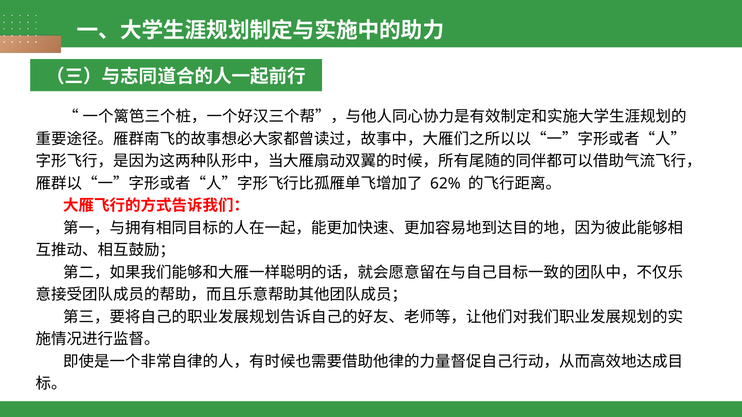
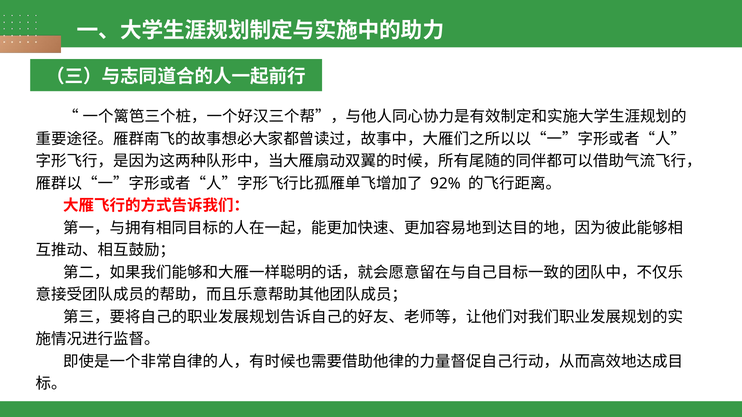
62%: 62% -> 92% (445, 184)
